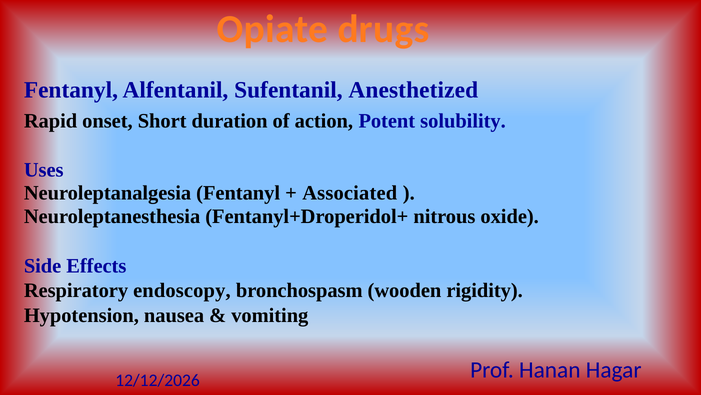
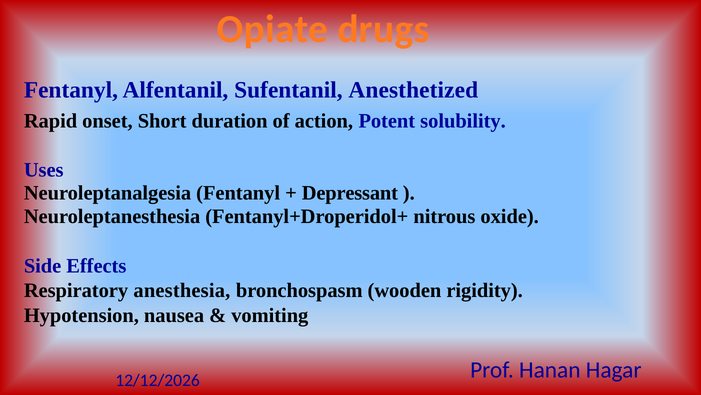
Associated: Associated -> Depressant (350, 193)
endoscopy: endoscopy -> anesthesia (182, 290)
